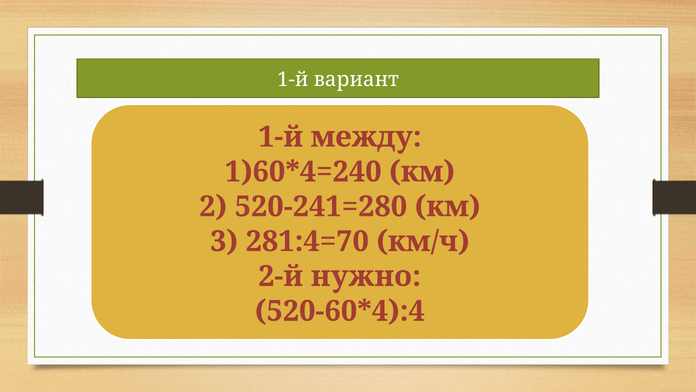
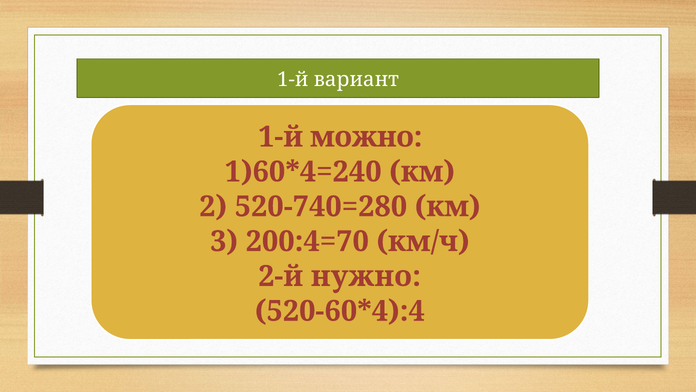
между: между -> можно (366, 137)
520-241=280: 520-241=280 -> 520-740=280 (321, 206)
281:4=70: 281:4=70 -> 200:4=70 (307, 241)
